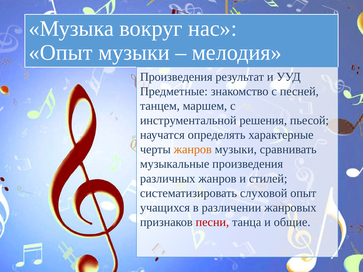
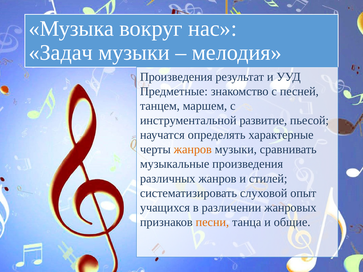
Опыт: Опыт -> Задач (61, 53)
решения: решения -> развитие (263, 121)
песни colour: red -> orange (212, 222)
